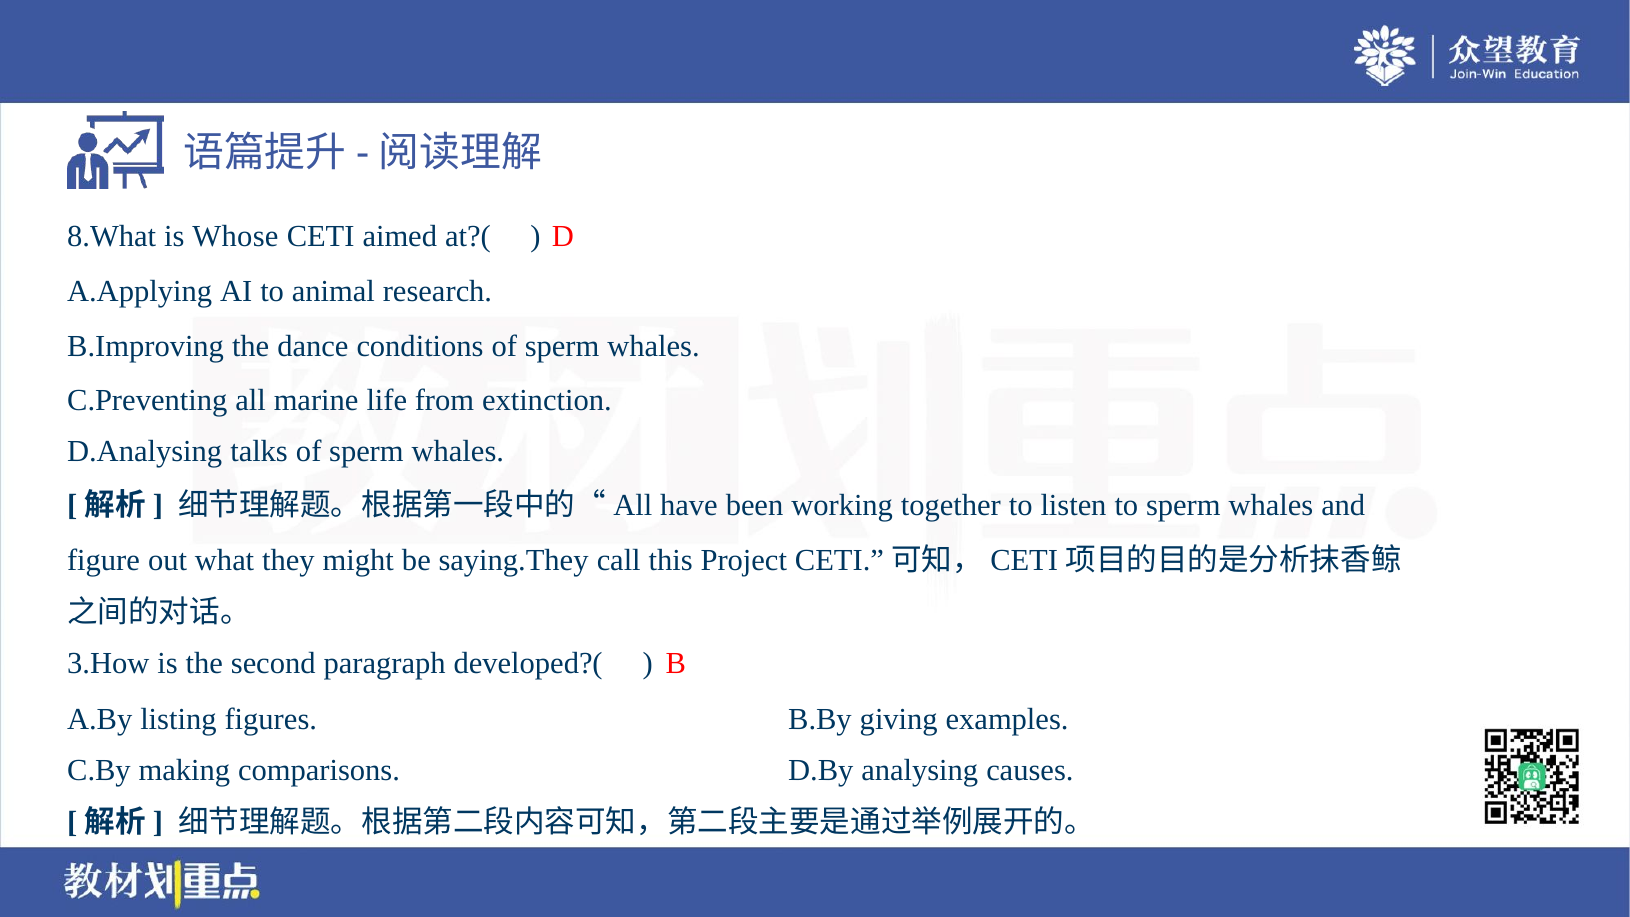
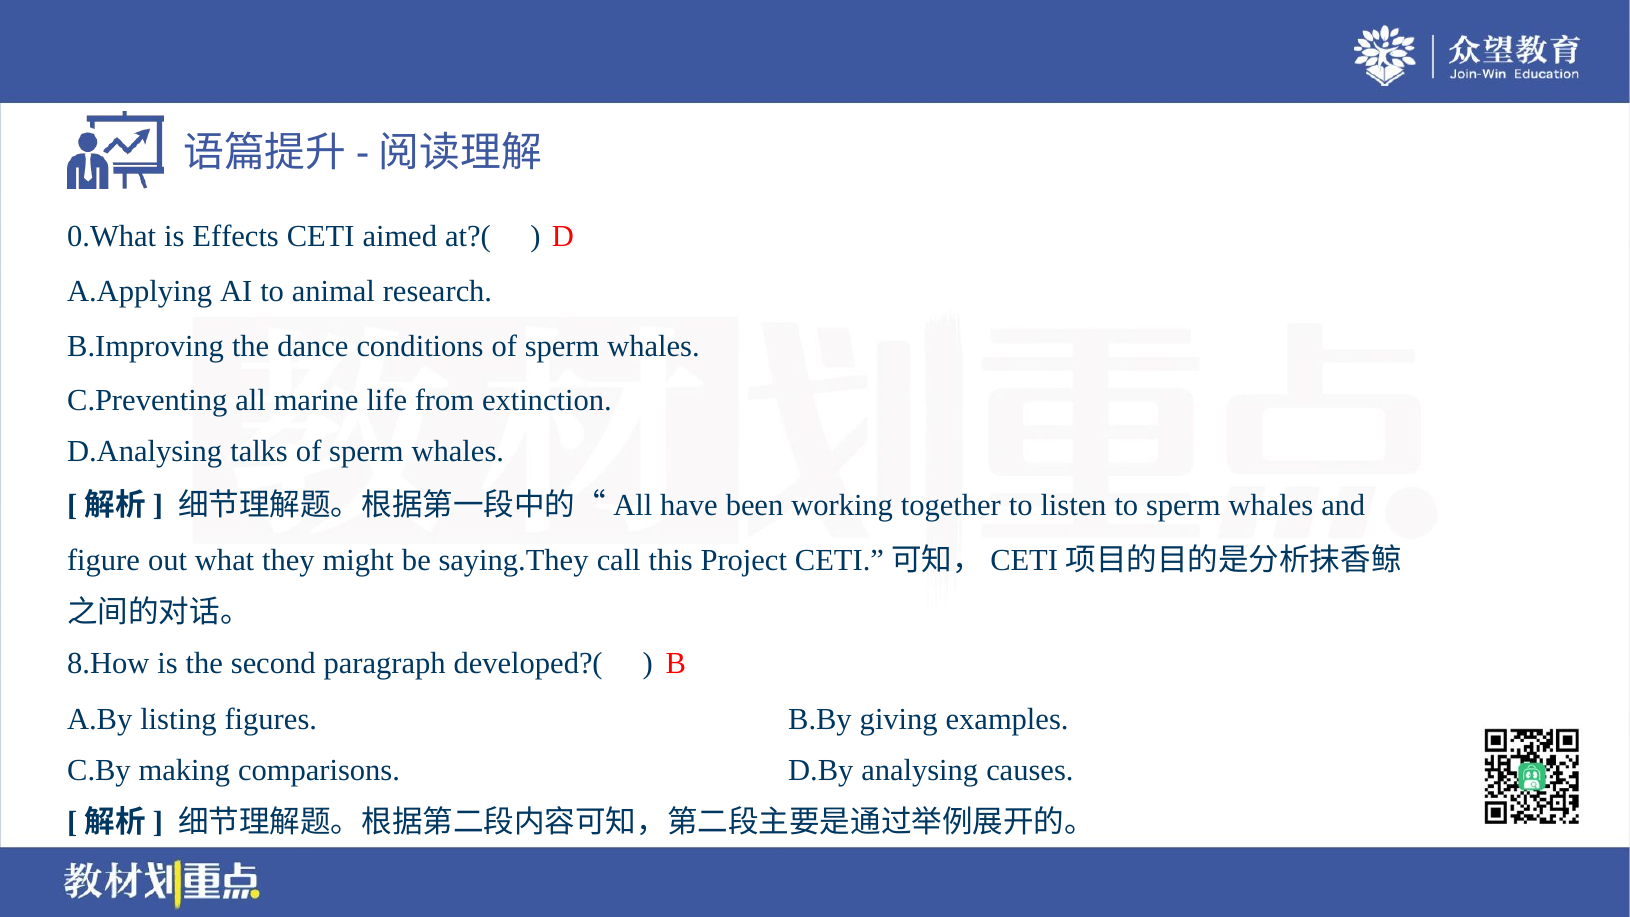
8.What: 8.What -> 0.What (112, 236)
Whose: Whose -> Effects (236, 236)
3.How: 3.How -> 8.How (108, 663)
